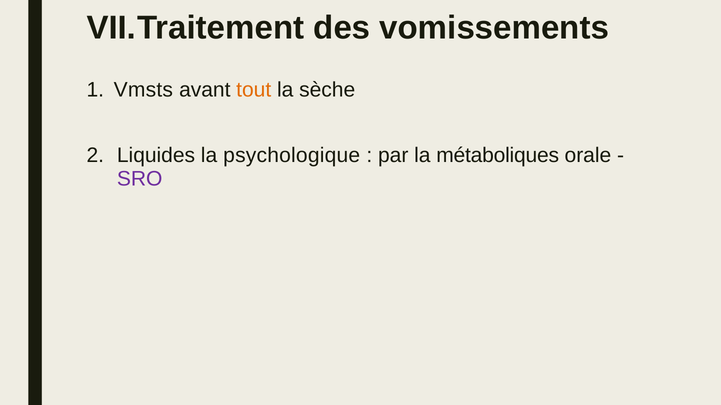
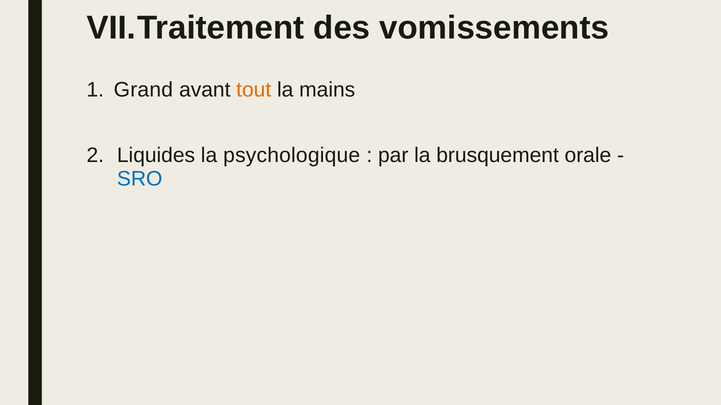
Vmsts: Vmsts -> Grand (143, 90)
sèche: sèche -> mains (327, 90)
métaboliques: métaboliques -> brusquement (498, 156)
SRO colour: purple -> blue (140, 179)
